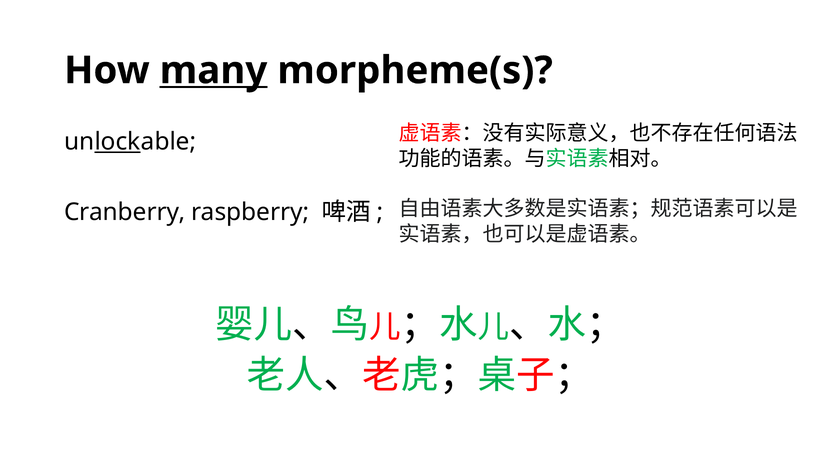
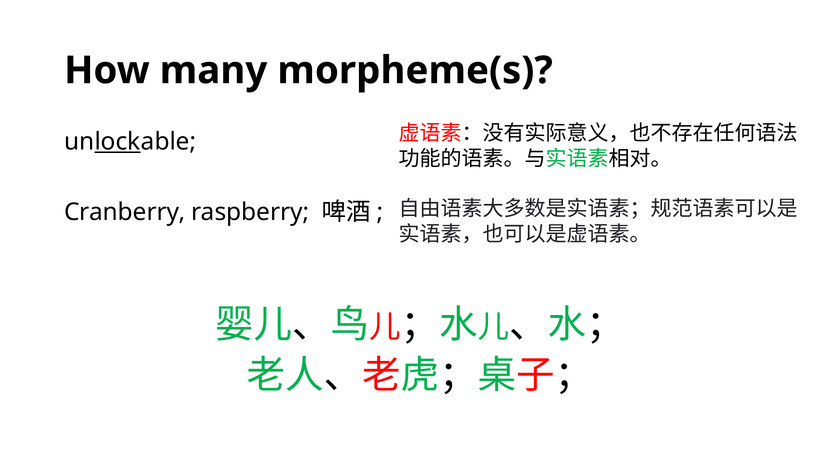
many underline: present -> none (214, 71)
